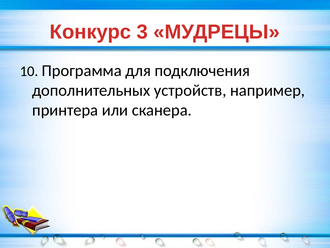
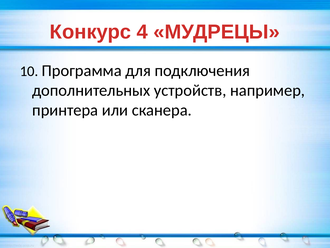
3: 3 -> 4 (142, 32)
